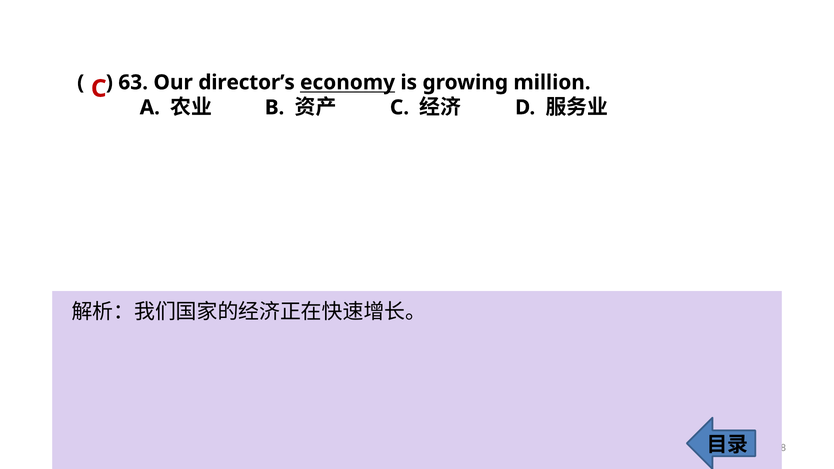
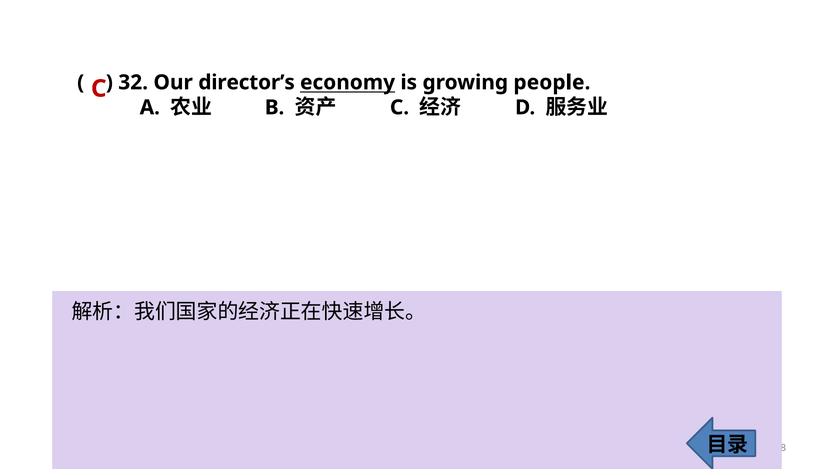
63: 63 -> 32 (133, 82)
million: million -> people (552, 82)
